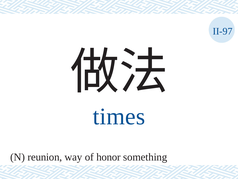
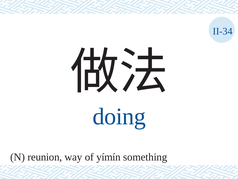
II-97: II-97 -> II-34 (223, 31)
times: times -> doing (119, 116)
honor: honor -> yímín (108, 157)
